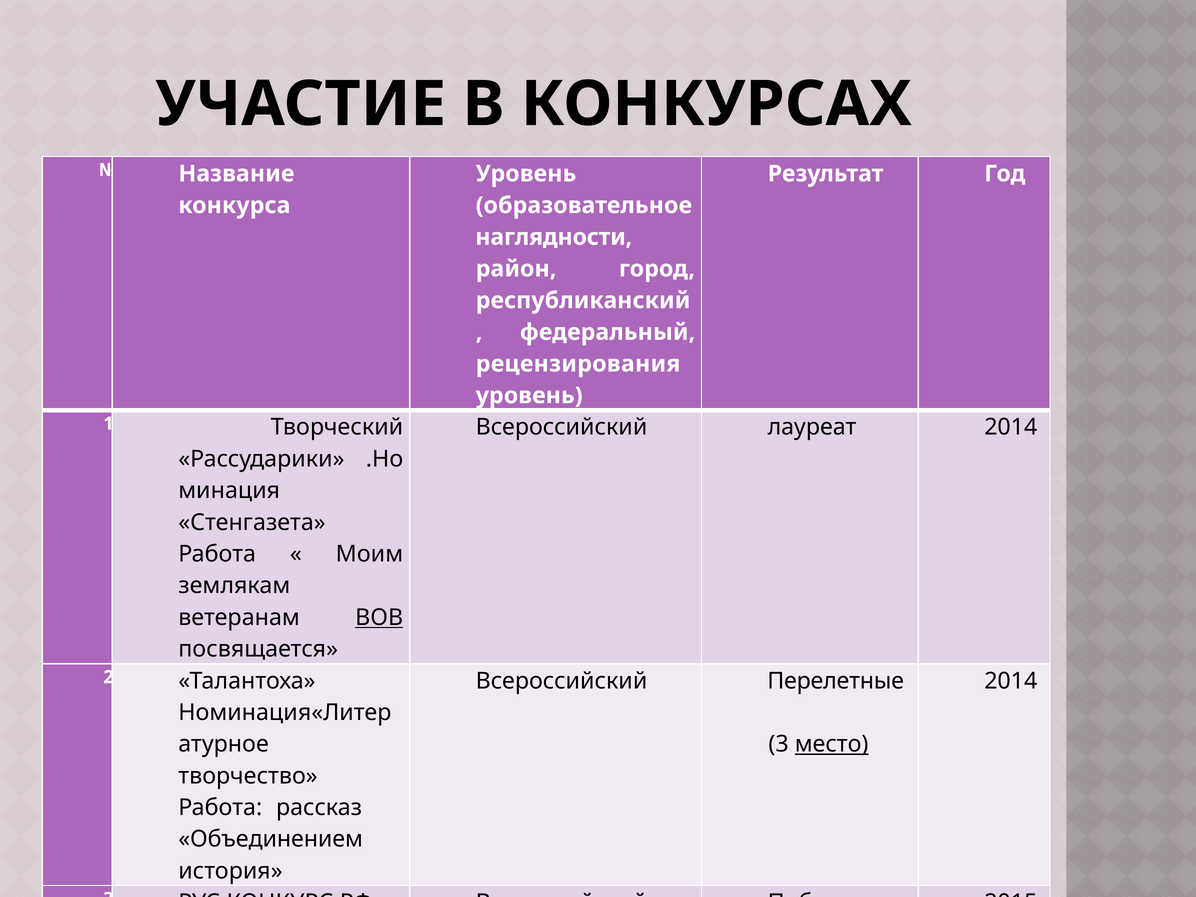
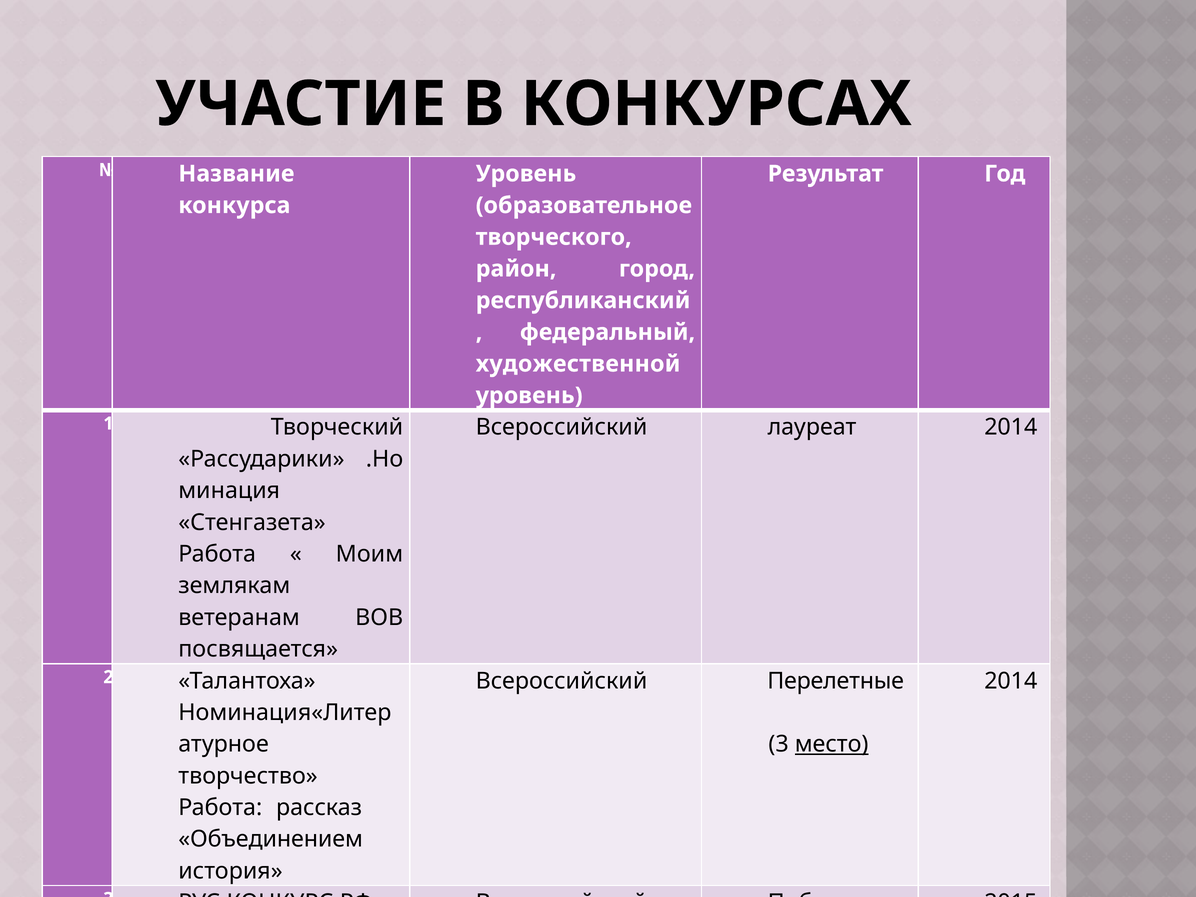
наглядности: наглядности -> творческого (554, 237)
рецензирования: рецензирования -> художественной (578, 364)
ВОВ underline: present -> none (379, 617)
